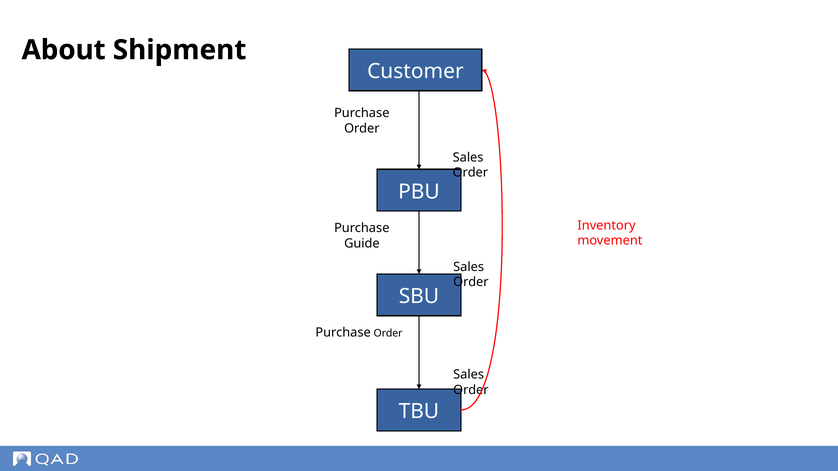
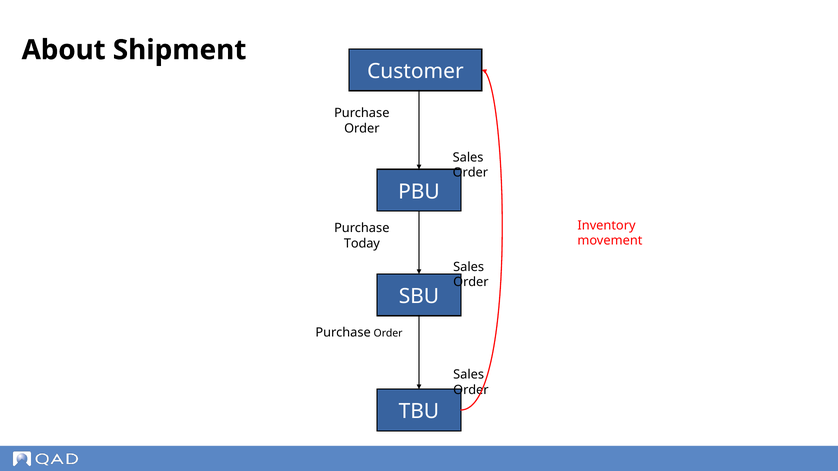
Guide: Guide -> Today (362, 244)
